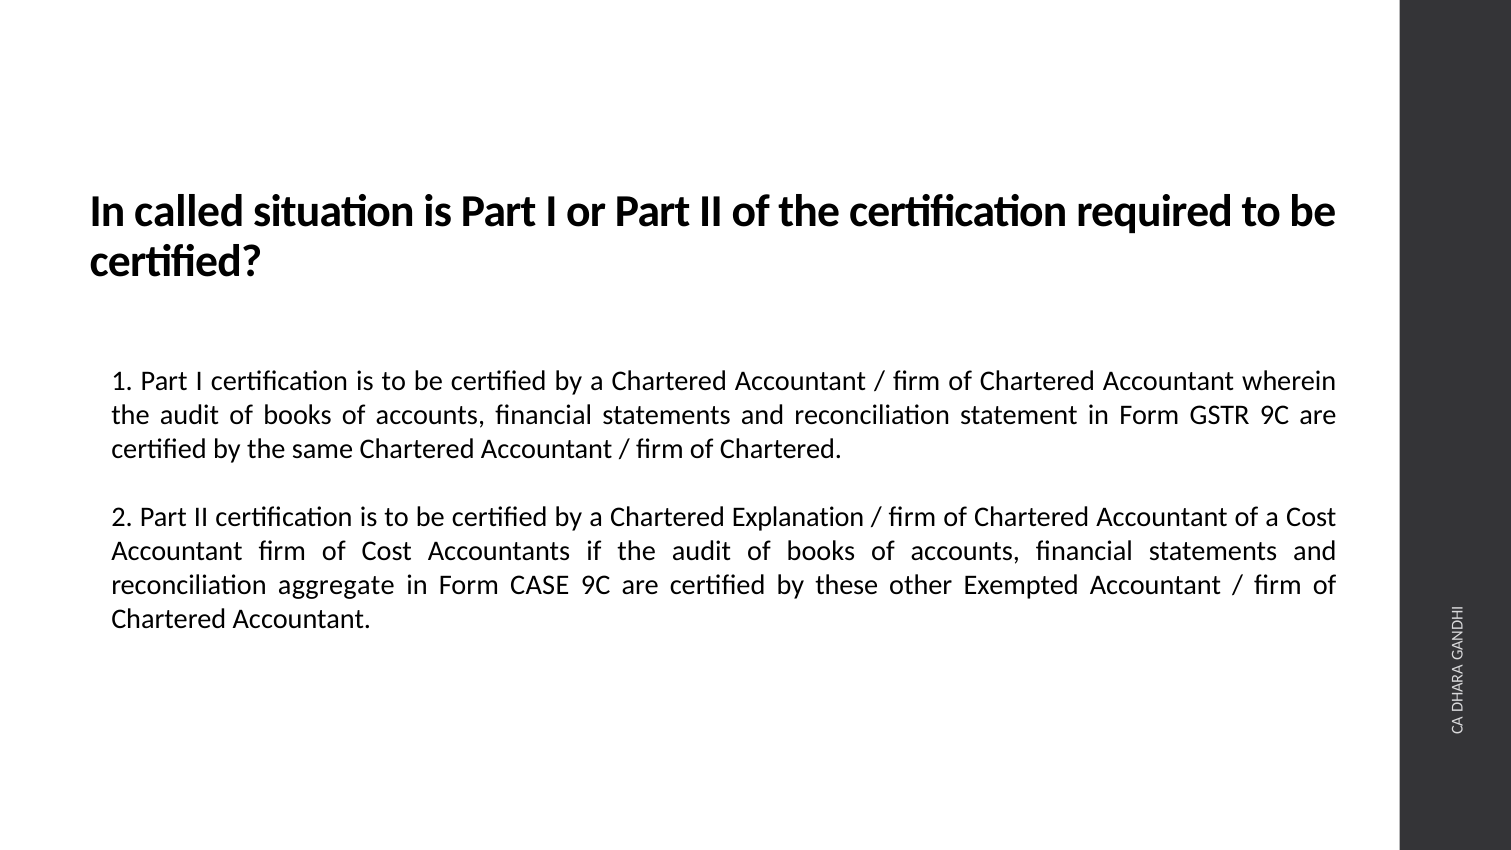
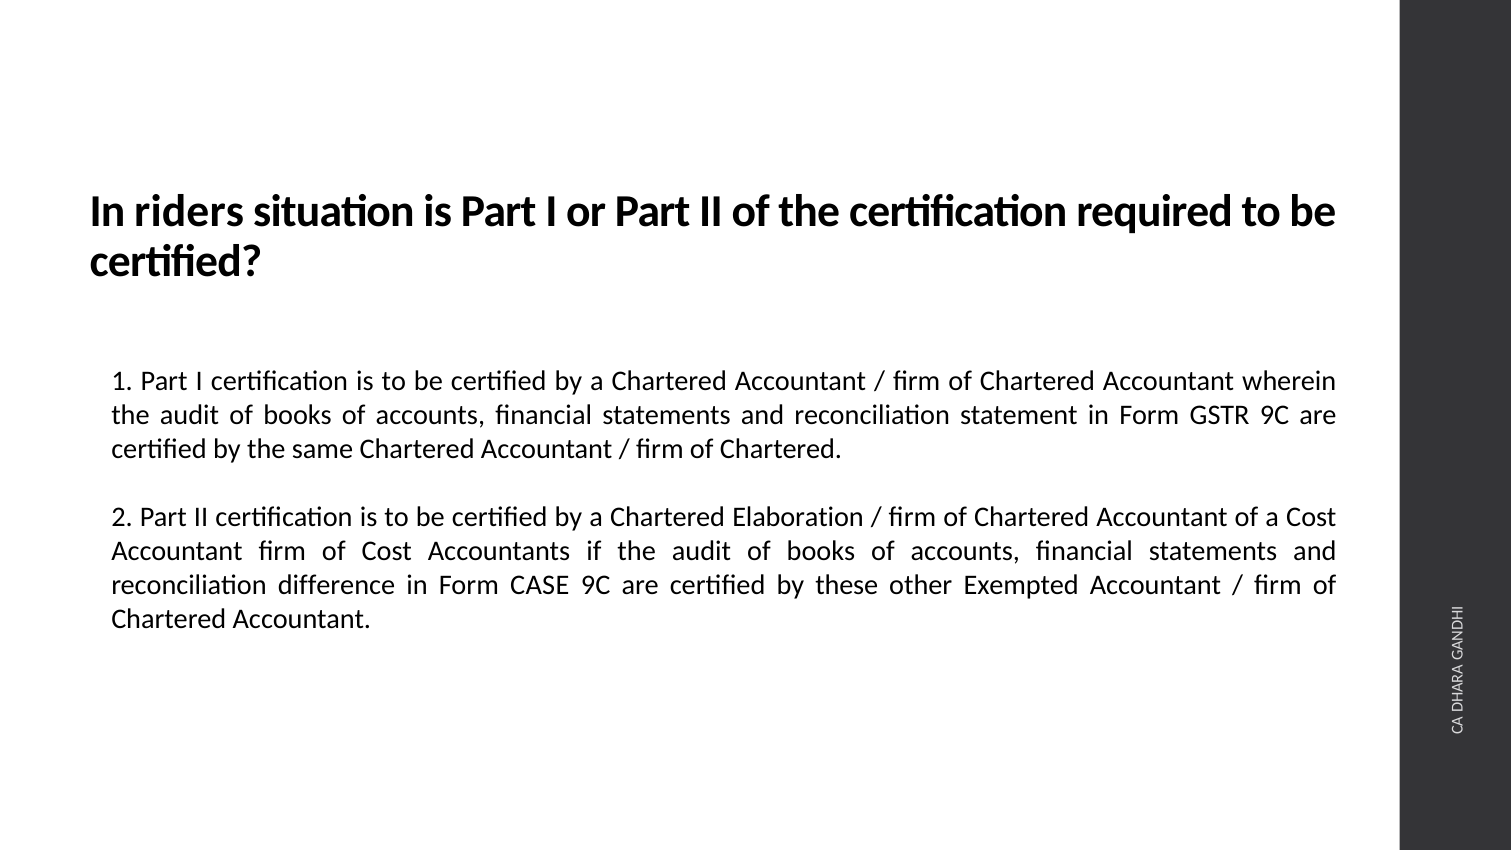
called: called -> riders (189, 212)
Explanation: Explanation -> Elaboration (798, 517)
aggregate: aggregate -> difference (336, 585)
